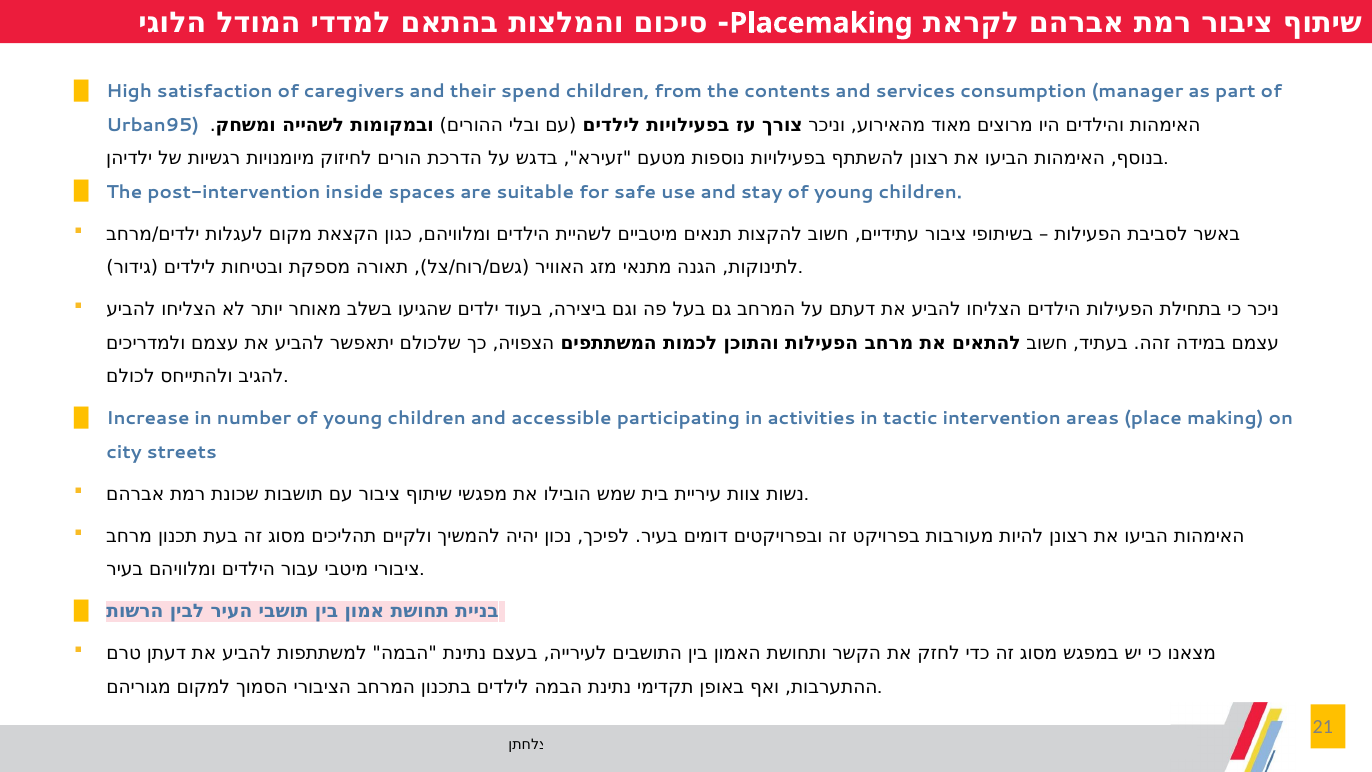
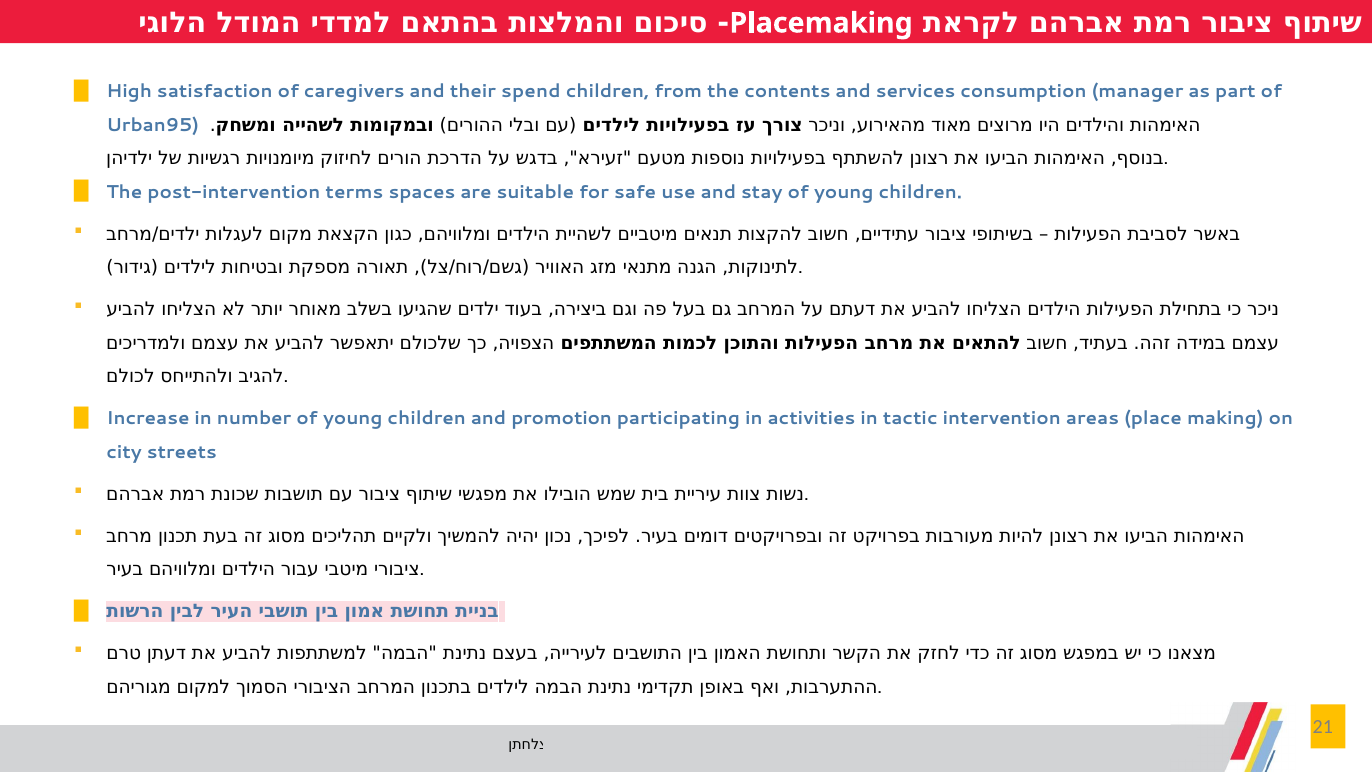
inside: inside -> terms (354, 192)
accessible: accessible -> promotion (562, 418)
